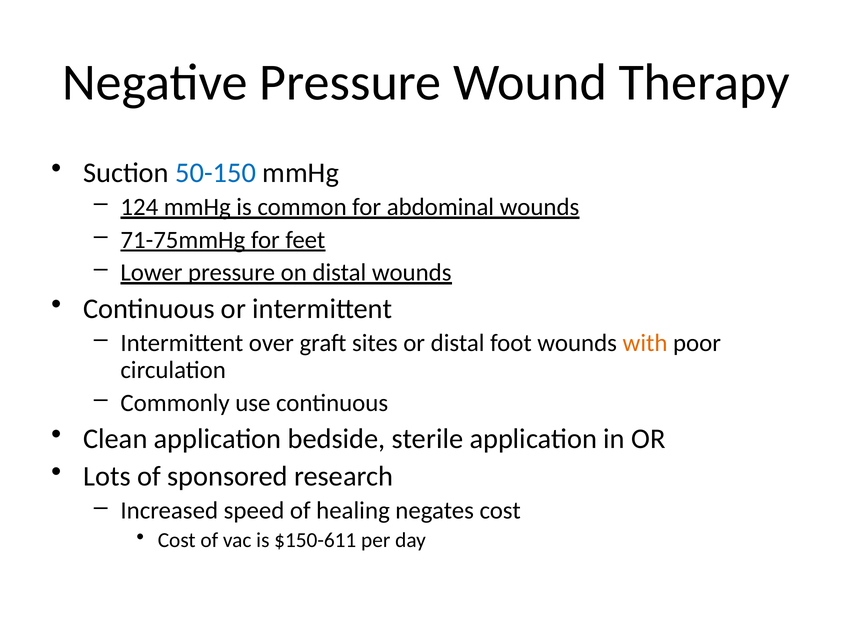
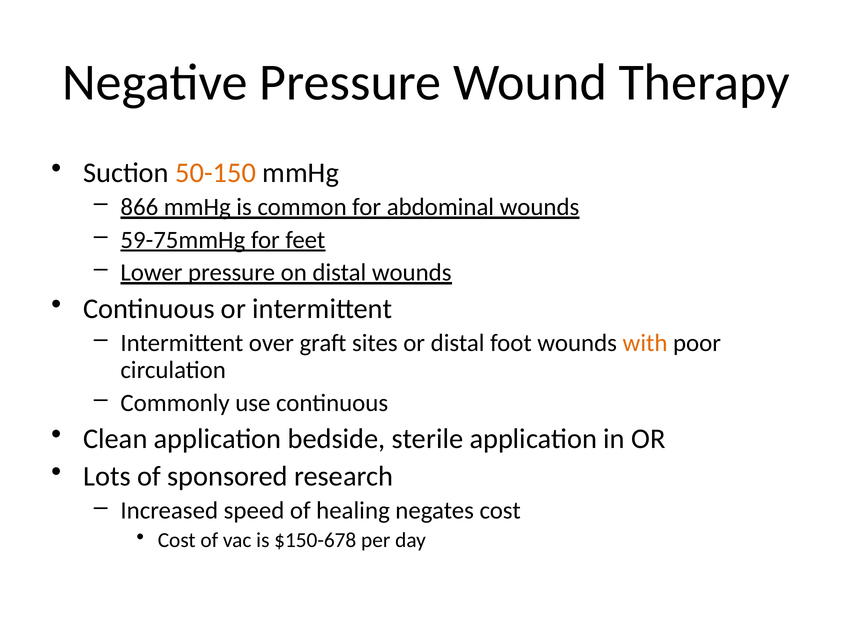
50-150 colour: blue -> orange (216, 173)
124: 124 -> 866 (139, 207)
71-75mmHg: 71-75mmHg -> 59-75mmHg (183, 240)
$150-611: $150-611 -> $150-678 (315, 540)
